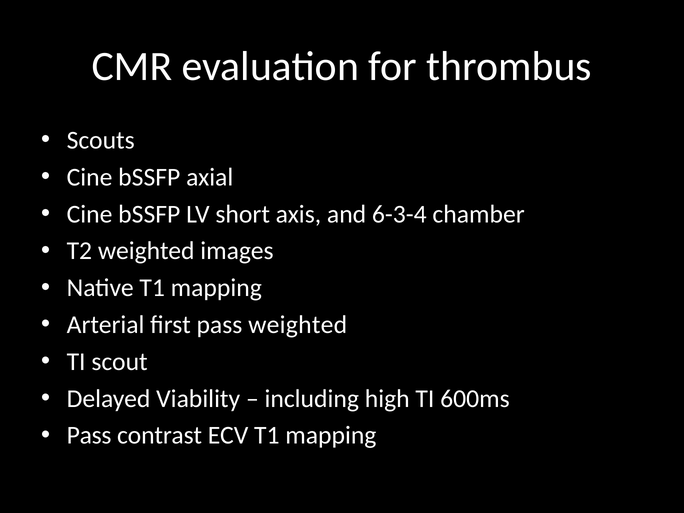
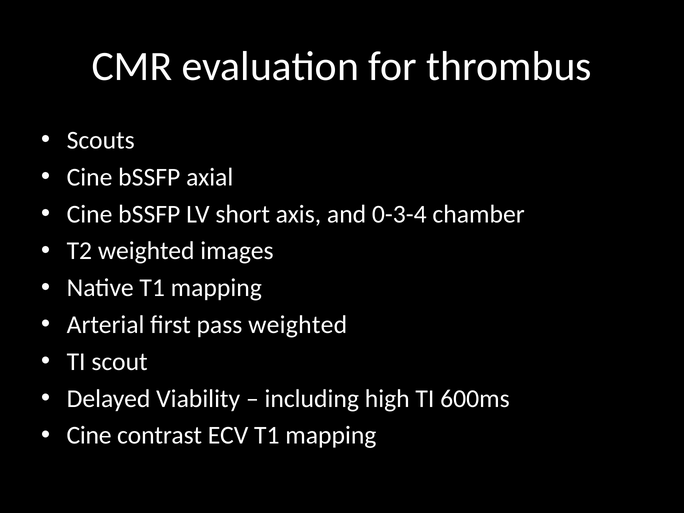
6-3-4: 6-3-4 -> 0-3-4 (399, 214)
Pass: Pass -> Cine (89, 435)
